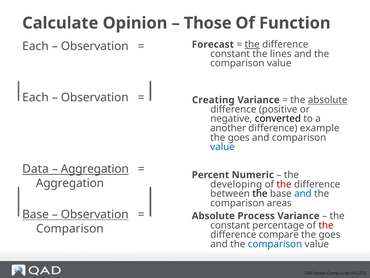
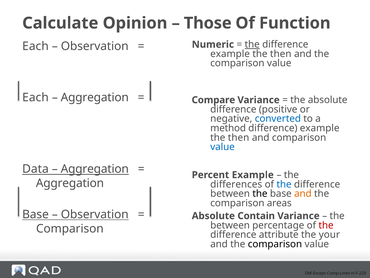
Forecast: Forecast -> Numeric (213, 44)
constant: constant -> example (230, 54)
lines: lines -> then (281, 54)
Observation: Observation -> Aggregation (95, 97)
Creating: Creating -> Compare (213, 100)
absolute underline: present -> none (328, 100)
converted colour: black -> blue (278, 119)
another: another -> method (228, 128)
goes: goes -> then (239, 137)
Percent Numeric: Numeric -> Example (253, 175)
developing: developing -> differences (236, 184)
the colour: red -> blue (284, 184)
and colour: blue -> orange (303, 193)
Process: Process -> Contain (256, 216)
constant: constant -> between (230, 225)
compare: compare -> attribute (279, 234)
goes: goes -> your (329, 234)
comparison colour: blue -> black (275, 244)
